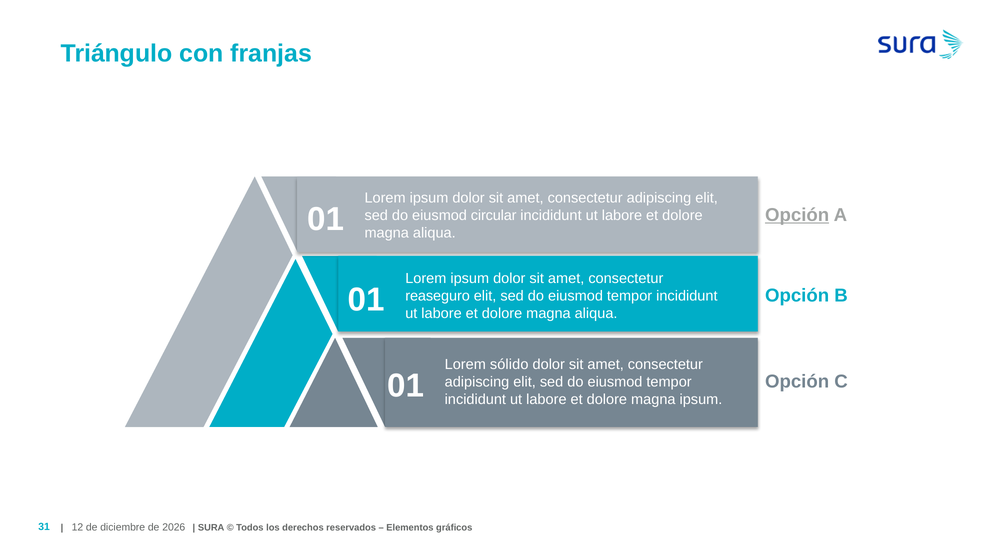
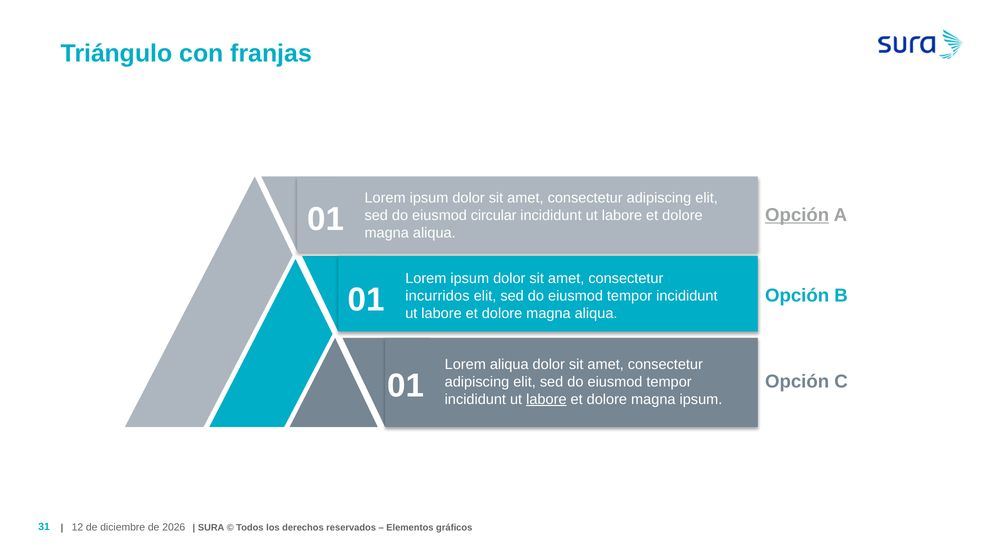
reaseguro: reaseguro -> incurridos (437, 296)
Lorem sólido: sólido -> aliqua (509, 364)
labore underline: none -> present (546, 399)
